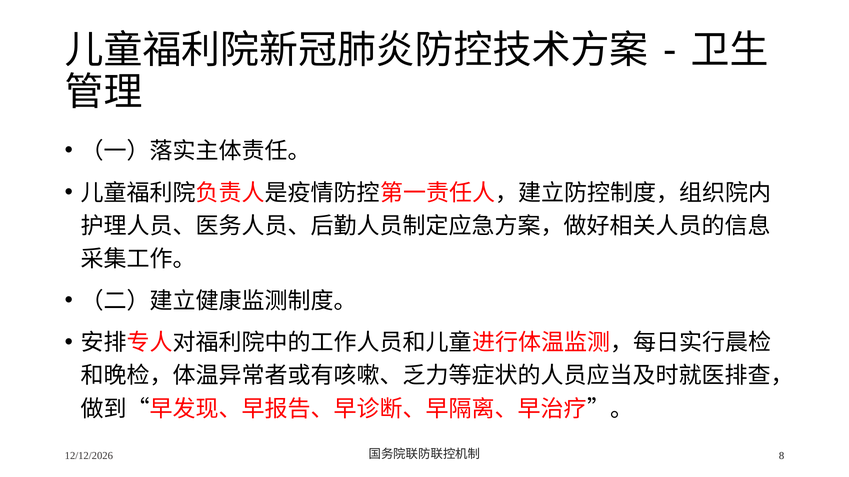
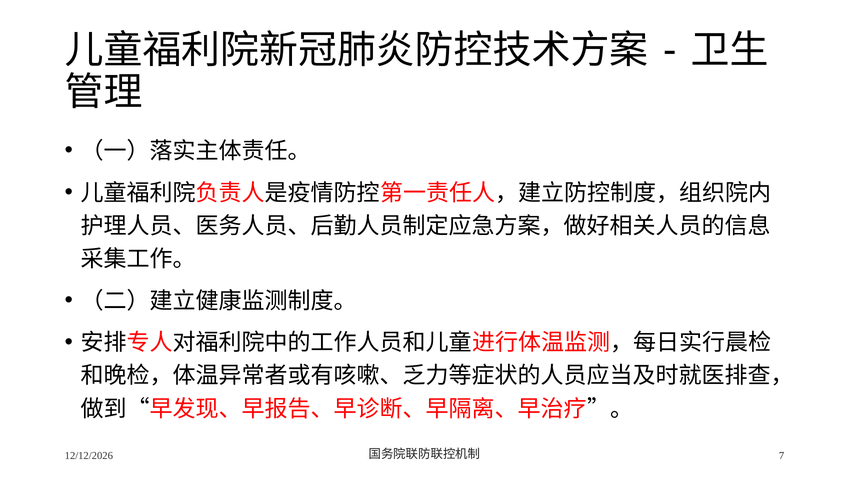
8: 8 -> 7 (782, 456)
